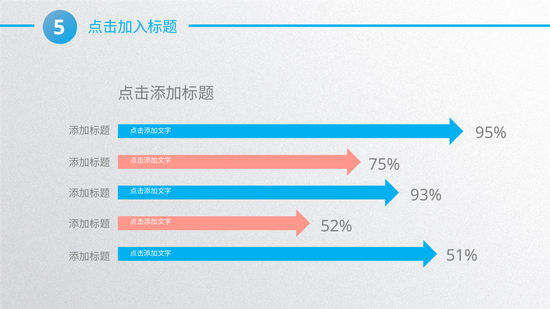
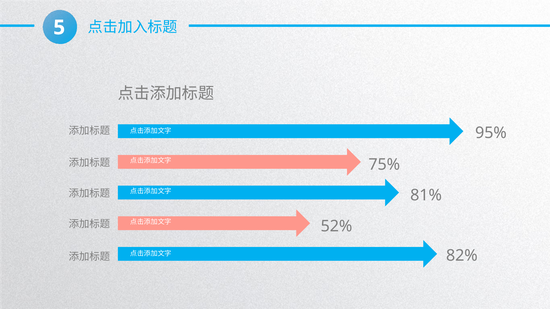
93%: 93% -> 81% (426, 196)
51%: 51% -> 82% (462, 256)
